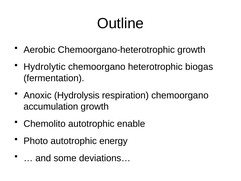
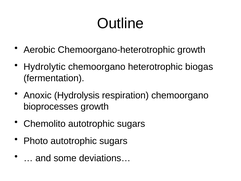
accumulation: accumulation -> bioprocesses (51, 106)
Chemolito autotrophic enable: enable -> sugars (131, 124)
Photo autotrophic energy: energy -> sugars (113, 141)
